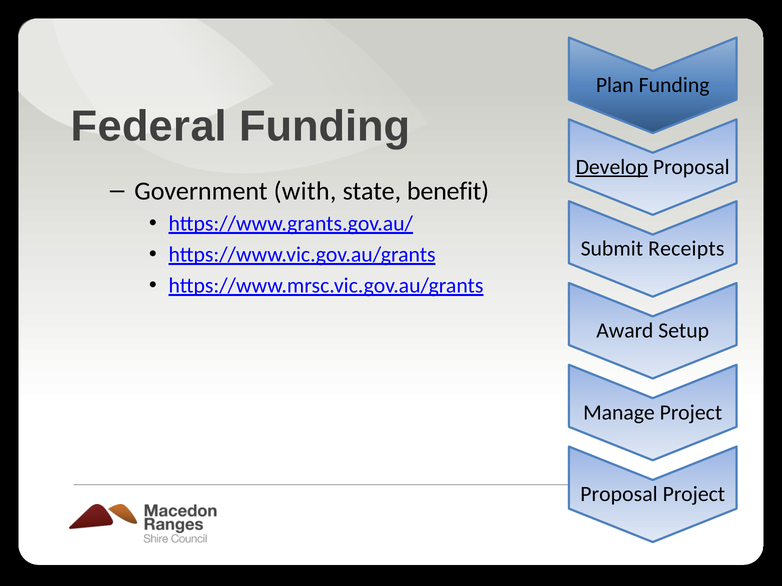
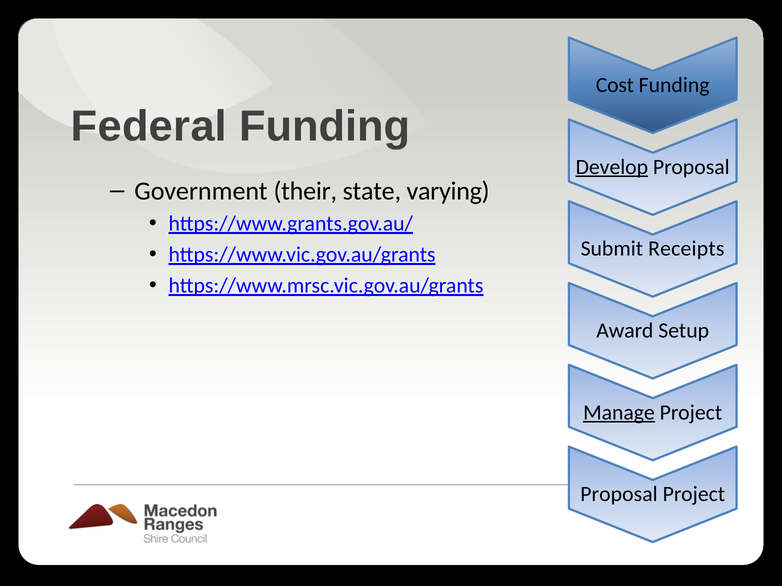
Plan: Plan -> Cost (615, 85)
with: with -> their (305, 191)
benefit: benefit -> varying (448, 191)
Manage underline: none -> present (619, 413)
